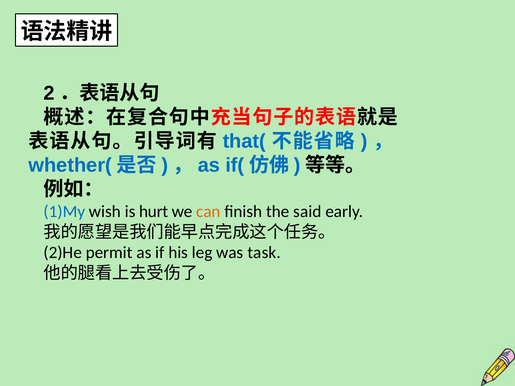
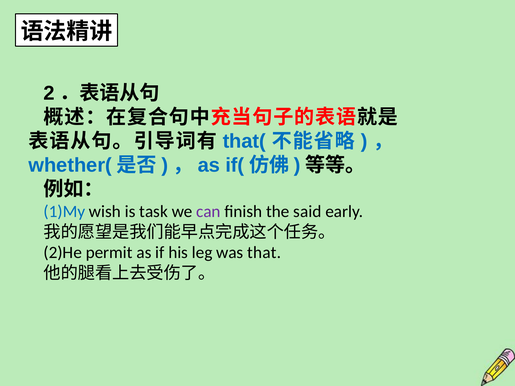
hurt: hurt -> task (154, 212)
can colour: orange -> purple (208, 212)
task: task -> that (264, 253)
